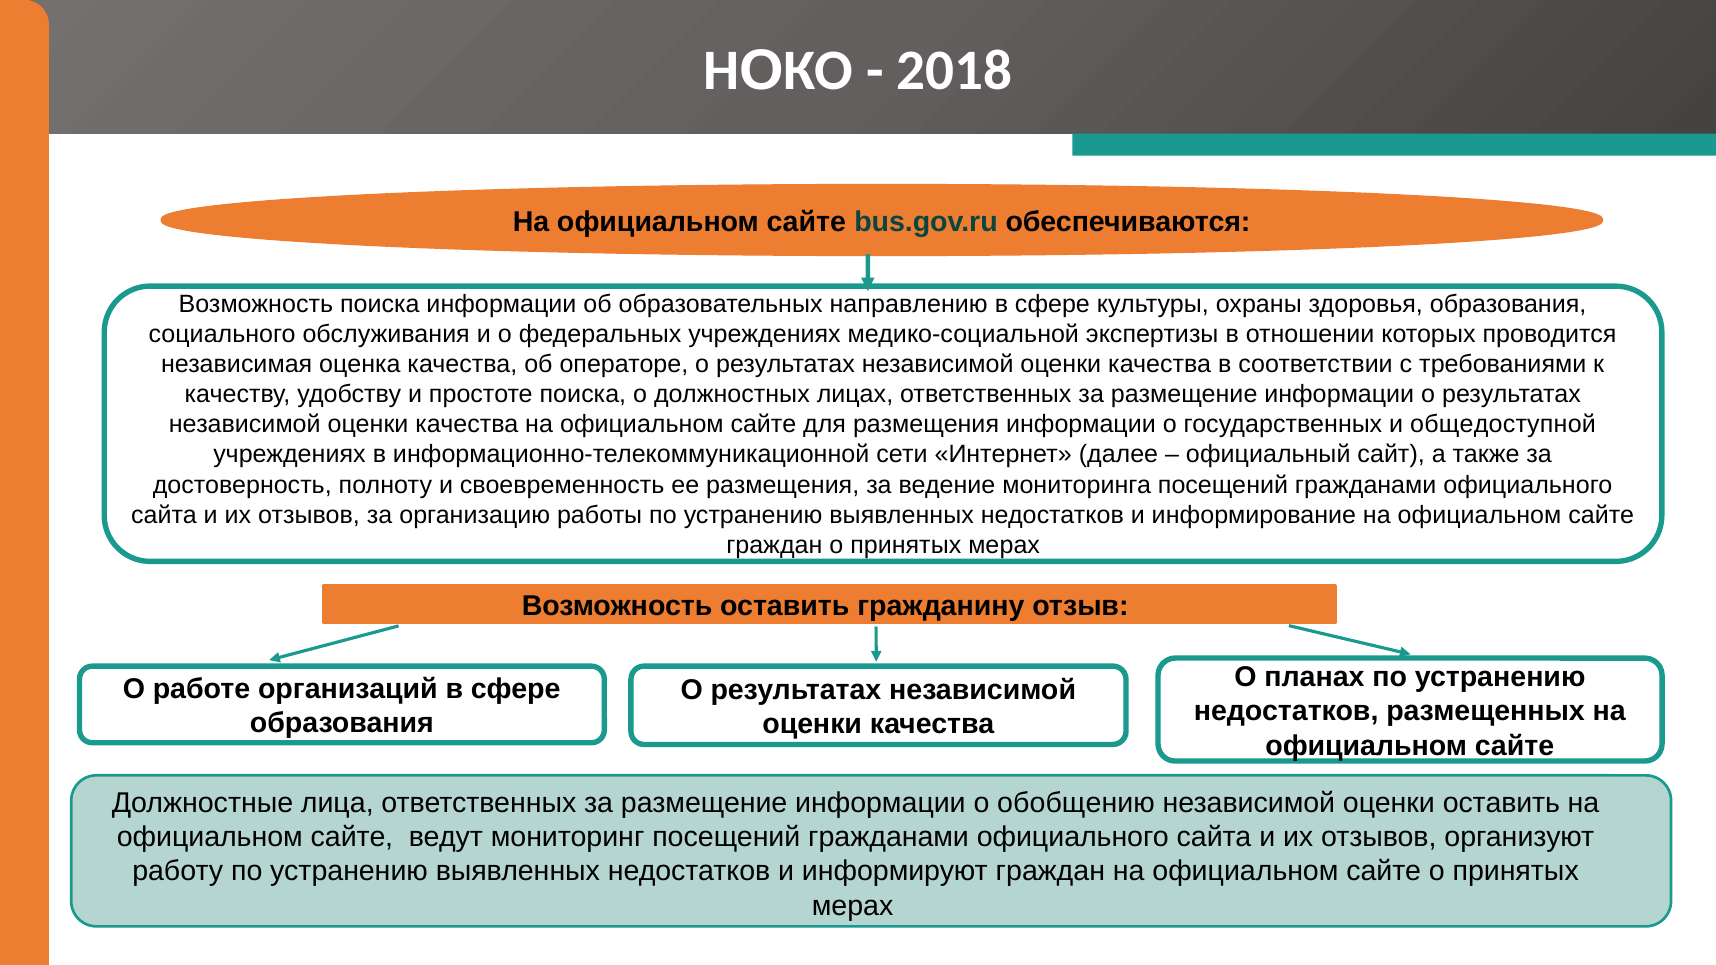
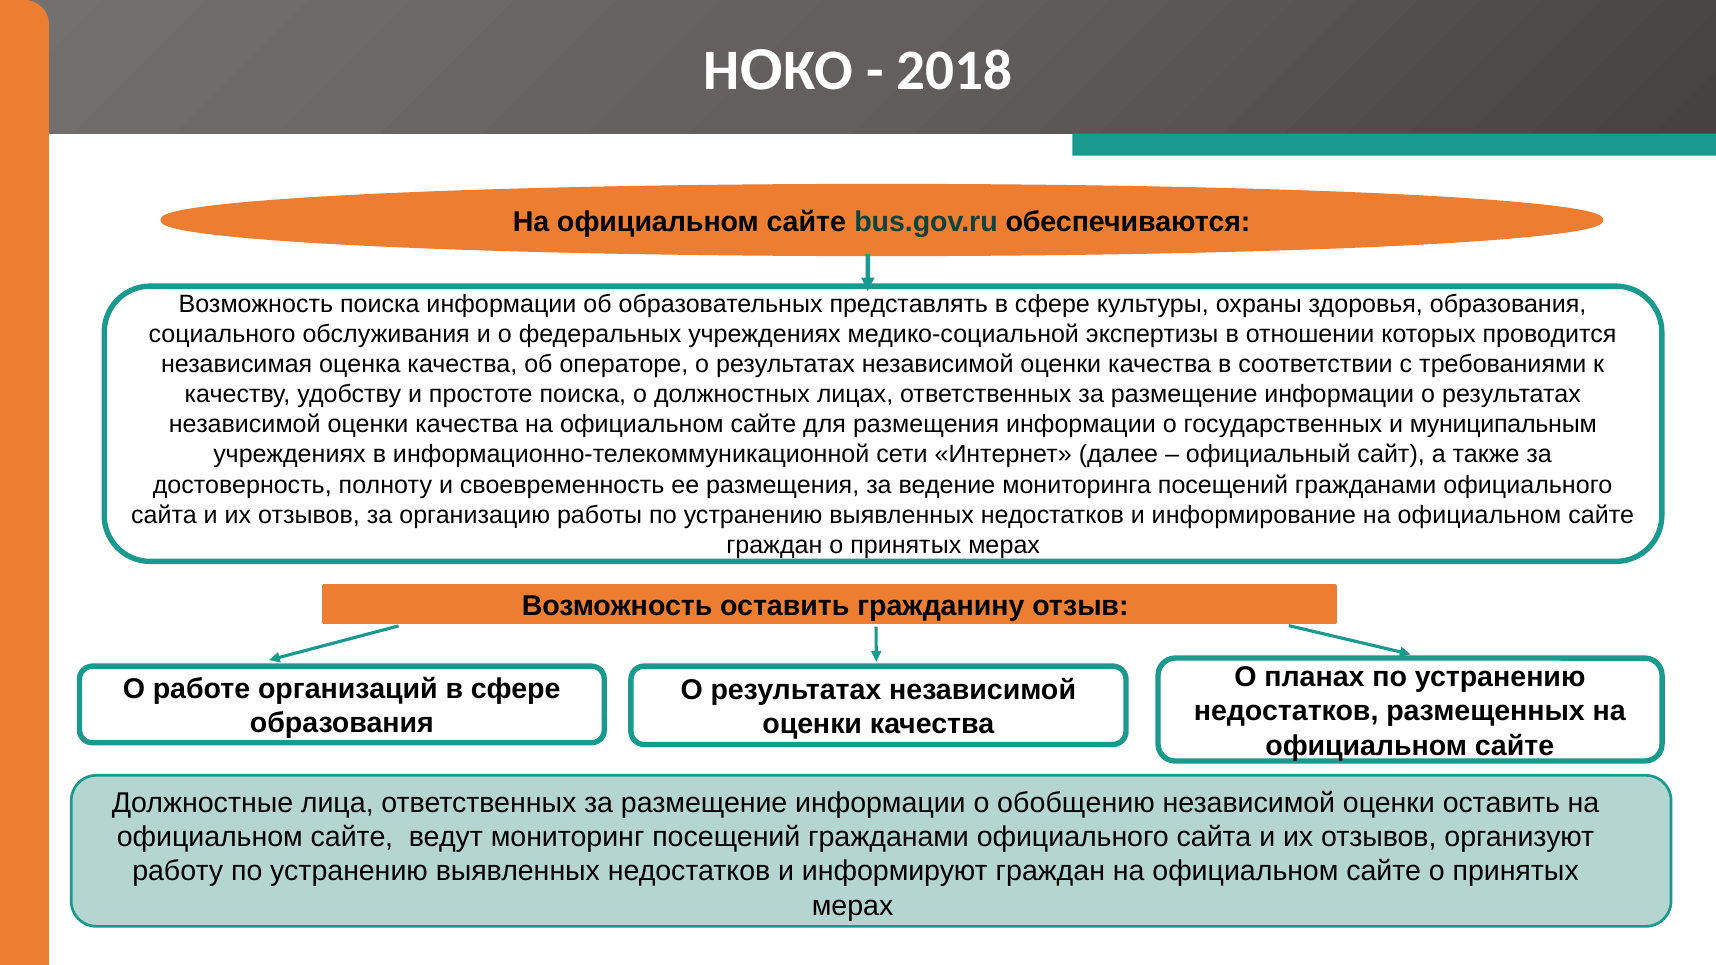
направлению: направлению -> представлять (909, 305)
общедоступной: общедоступной -> муниципальным (1503, 425)
